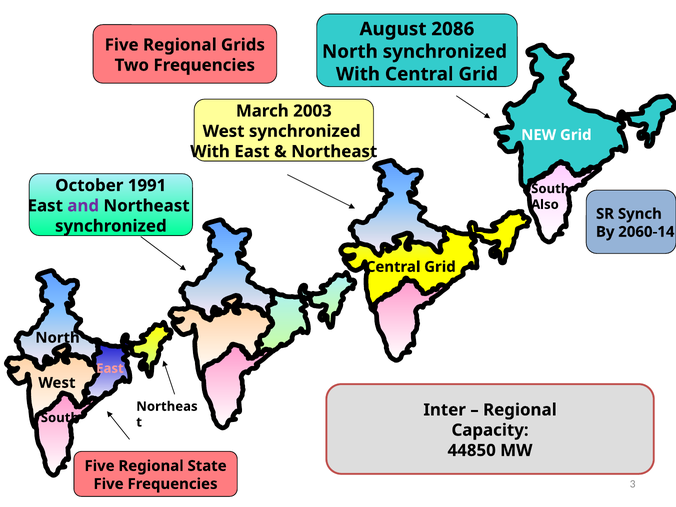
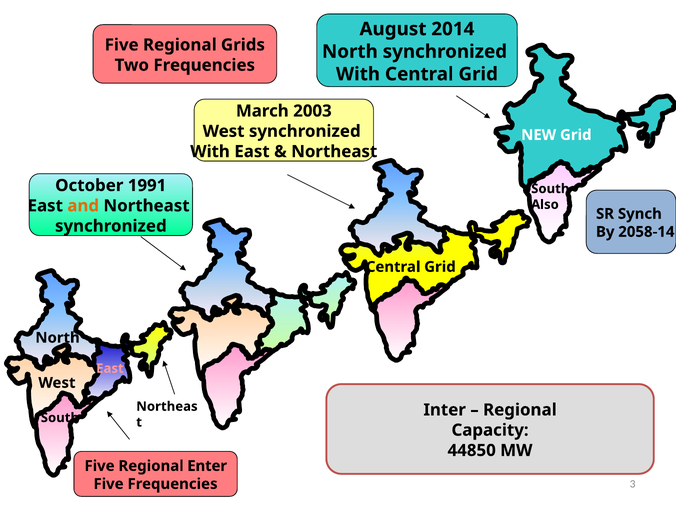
2086: 2086 -> 2014 (453, 29)
and colour: purple -> orange (83, 206)
2060-14: 2060-14 -> 2058-14 (646, 232)
State: State -> Enter (207, 466)
